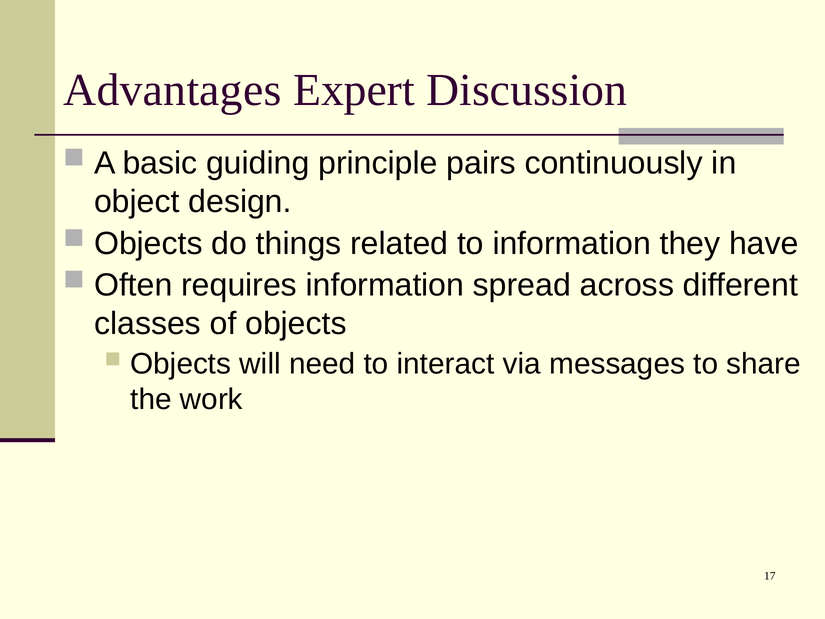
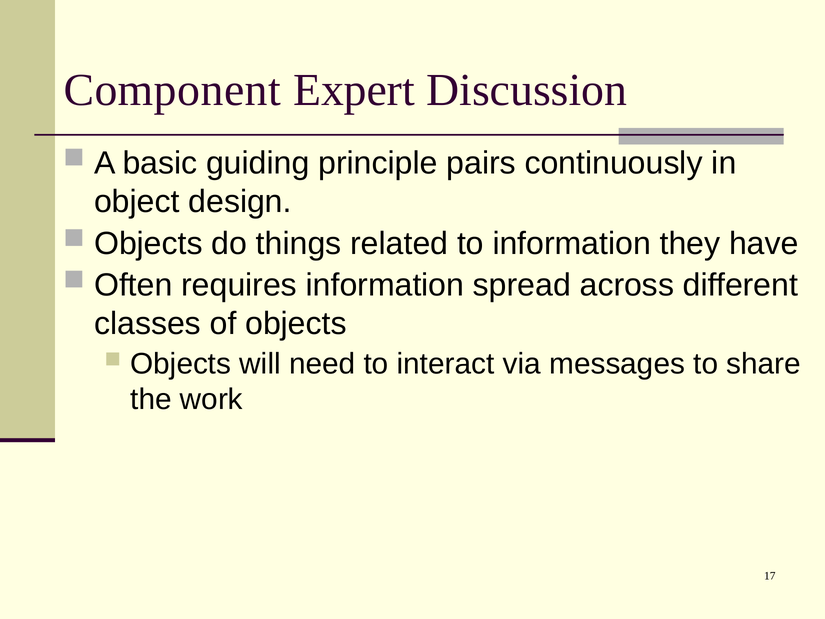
Advantages: Advantages -> Component (172, 90)
